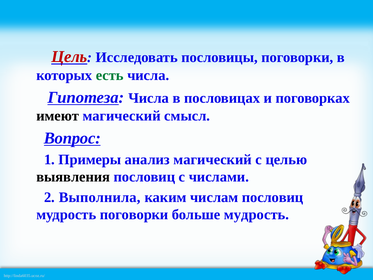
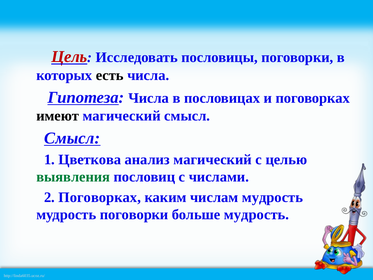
есть colour: green -> black (110, 75)
Вопрос: Вопрос -> Смысл (72, 138)
Примеры: Примеры -> Цветкова (90, 159)
выявления colour: black -> green (73, 177)
2 Выполнила: Выполнила -> Поговорках (100, 197)
числам пословиц: пословиц -> мудрость (272, 197)
